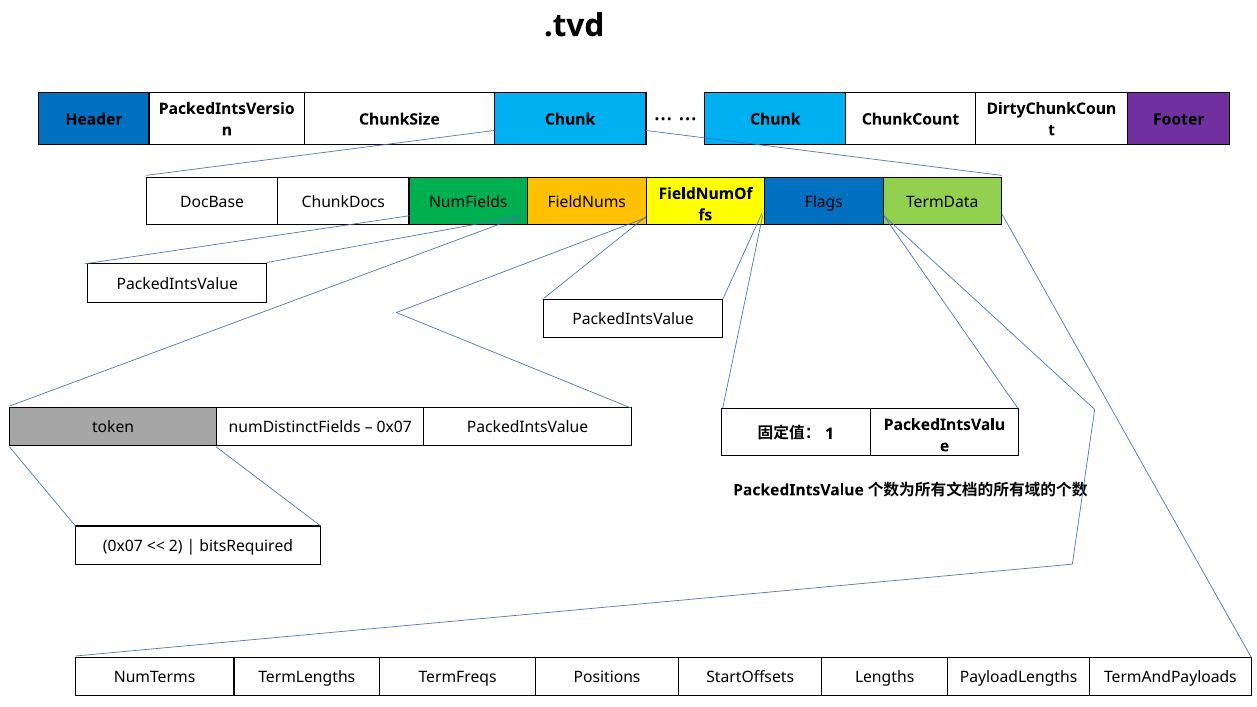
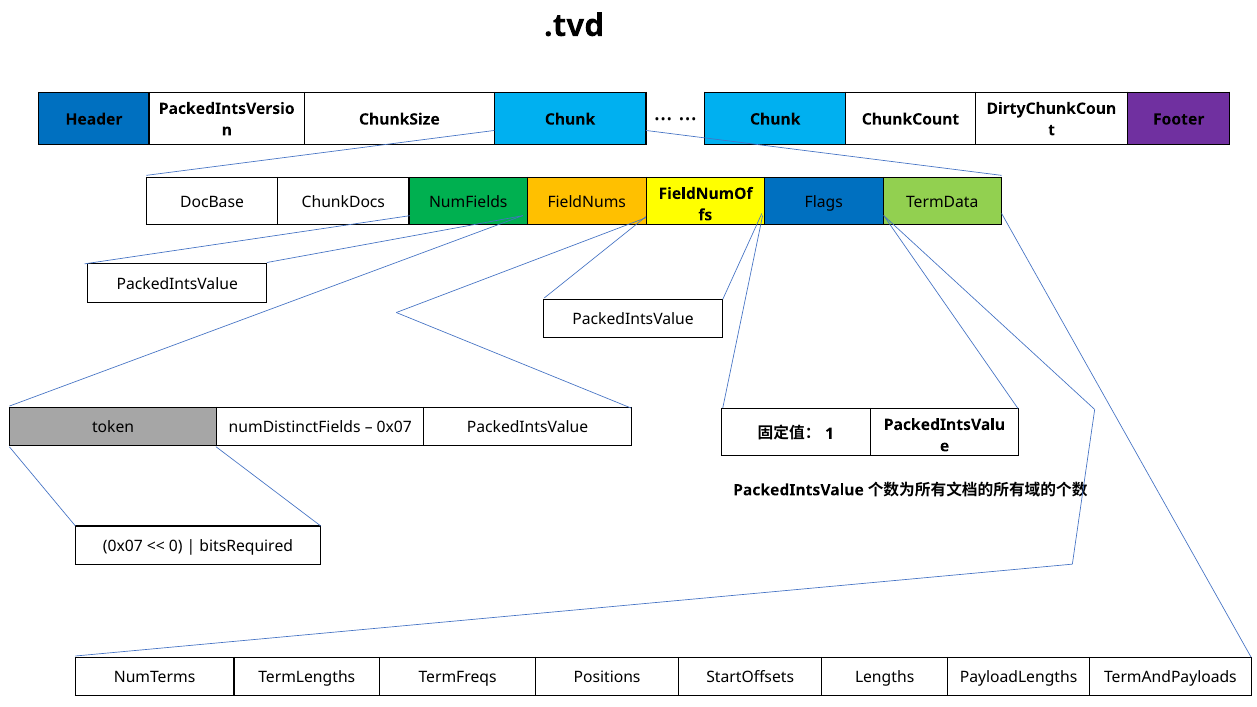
2: 2 -> 0 (176, 546)
